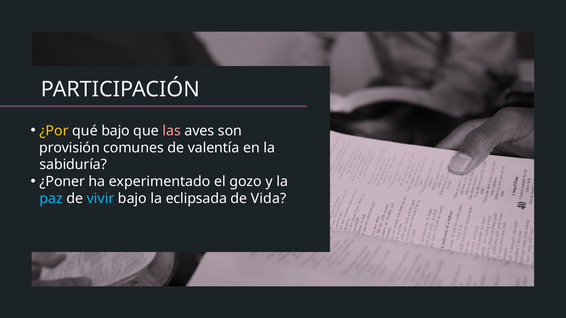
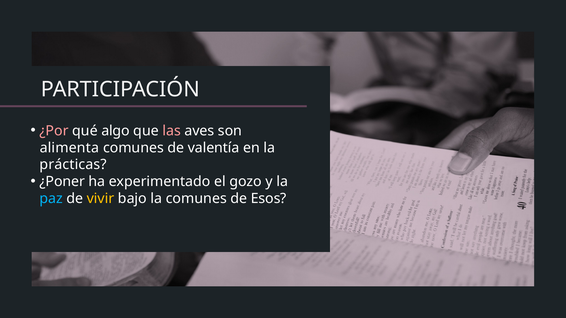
¿Por colour: yellow -> pink (54, 131)
qué bajo: bajo -> algo (116, 131)
provisión: provisión -> alimenta (69, 148)
sabiduría: sabiduría -> prácticas (73, 165)
vivir colour: light blue -> yellow (101, 199)
la eclipsada: eclipsada -> comunes (196, 199)
Vida: Vida -> Esos (269, 199)
